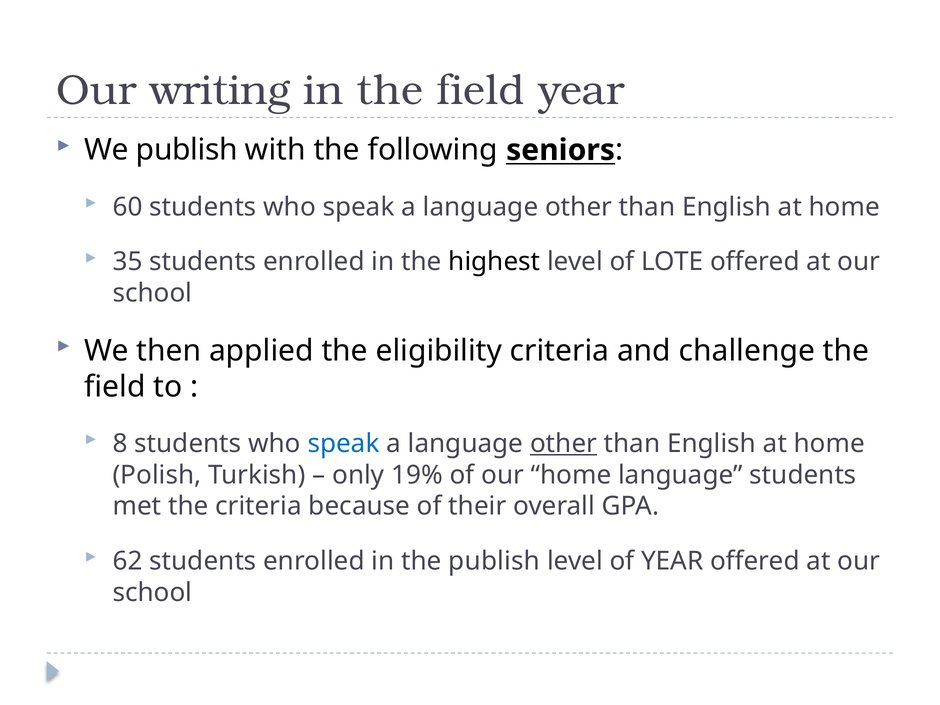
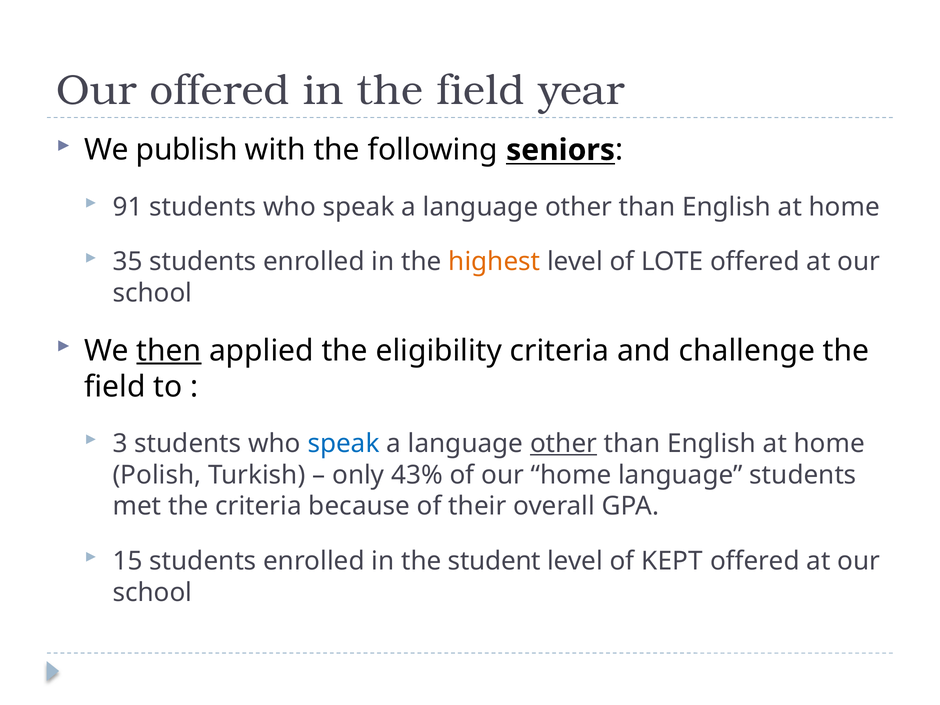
Our writing: writing -> offered (220, 91)
60: 60 -> 91 (128, 207)
highest colour: black -> orange (494, 262)
then underline: none -> present (169, 351)
8: 8 -> 3 (120, 444)
19%: 19% -> 43% (417, 475)
62: 62 -> 15 (128, 561)
the publish: publish -> student (494, 561)
of YEAR: YEAR -> KEPT (672, 561)
